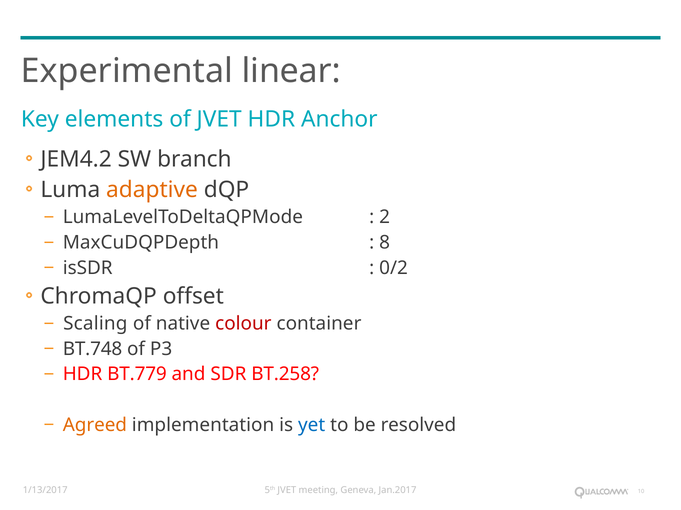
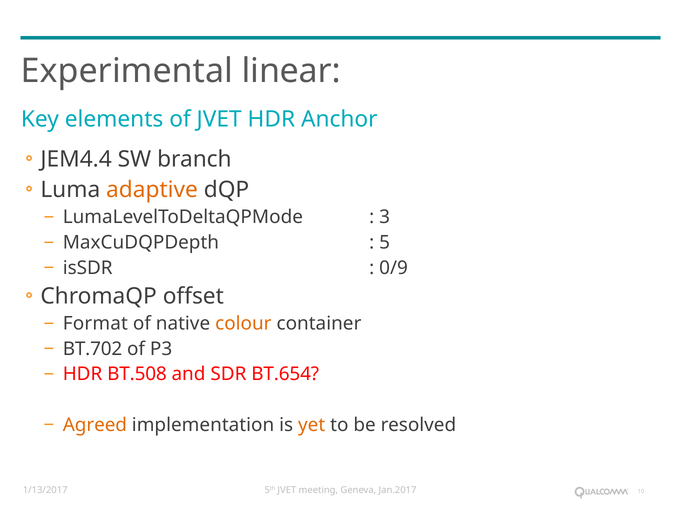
JEM4.2: JEM4.2 -> JEM4.4 (76, 160)
2: 2 -> 3 (385, 217)
8: 8 -> 5 (385, 243)
0/2: 0/2 -> 0/9 (394, 268)
Scaling: Scaling -> Format (95, 324)
colour colour: red -> orange (243, 324)
BT.748: BT.748 -> BT.702 (93, 349)
BT.779: BT.779 -> BT.508 (137, 375)
BT.258: BT.258 -> BT.654 (285, 375)
yet colour: blue -> orange (312, 425)
